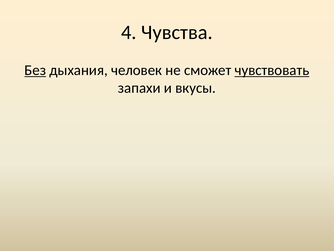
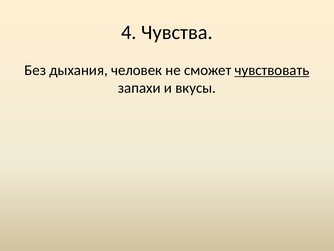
Без underline: present -> none (35, 70)
